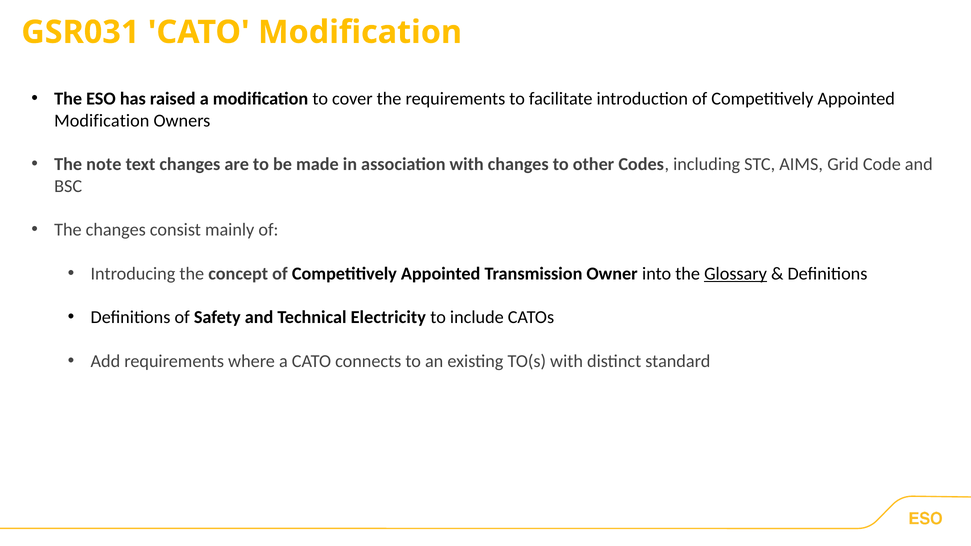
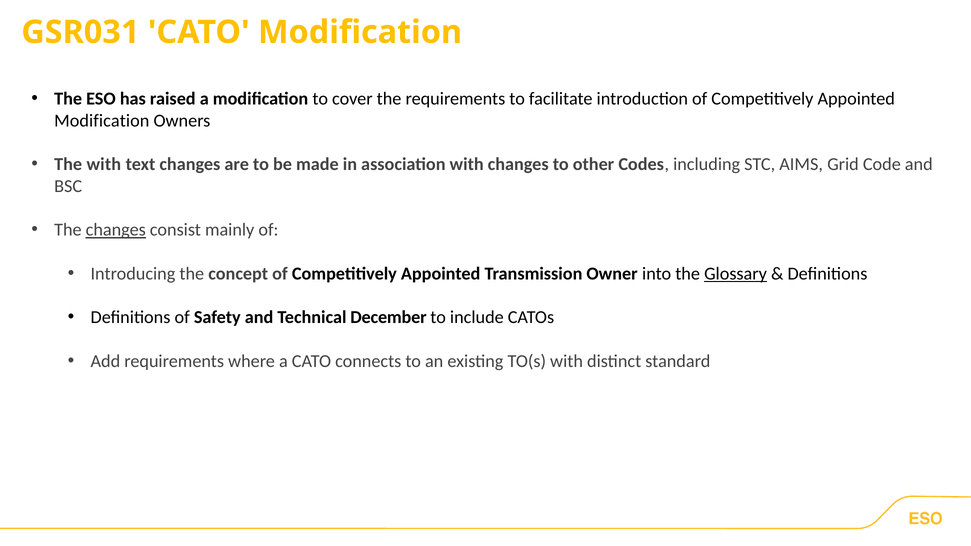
The note: note -> with (104, 164)
changes underline: none -> present (116, 230)
Electricity: Electricity -> December (388, 317)
